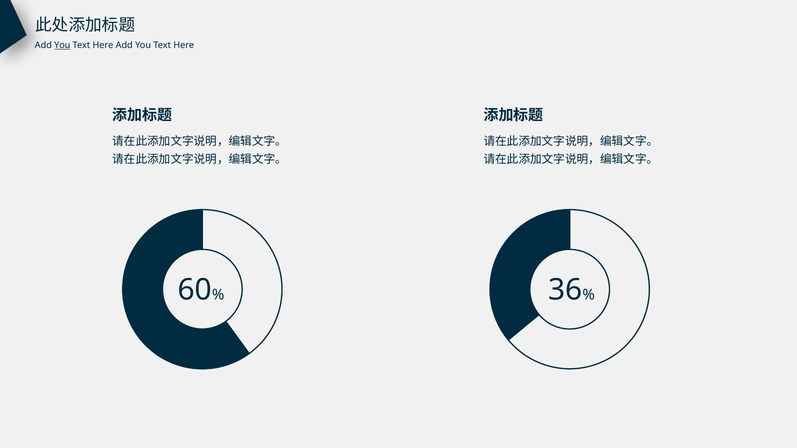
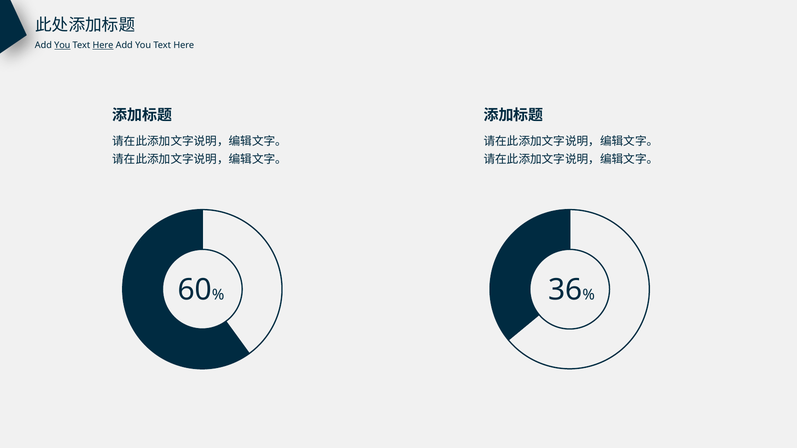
Here underline: none -> present (103, 46)
